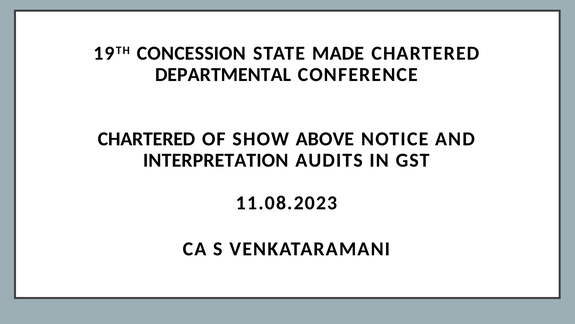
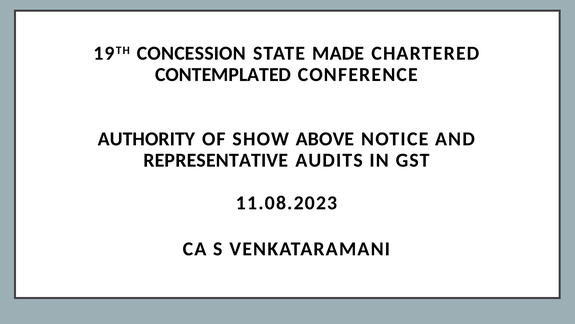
DEPARTMENTAL: DEPARTMENTAL -> CONTEMPLATED (223, 75)
CHARTERED: CHARTERED -> AUTHORITY (146, 139)
INTERPRETATION: INTERPRETATION -> REPRESENTATIVE (216, 160)
